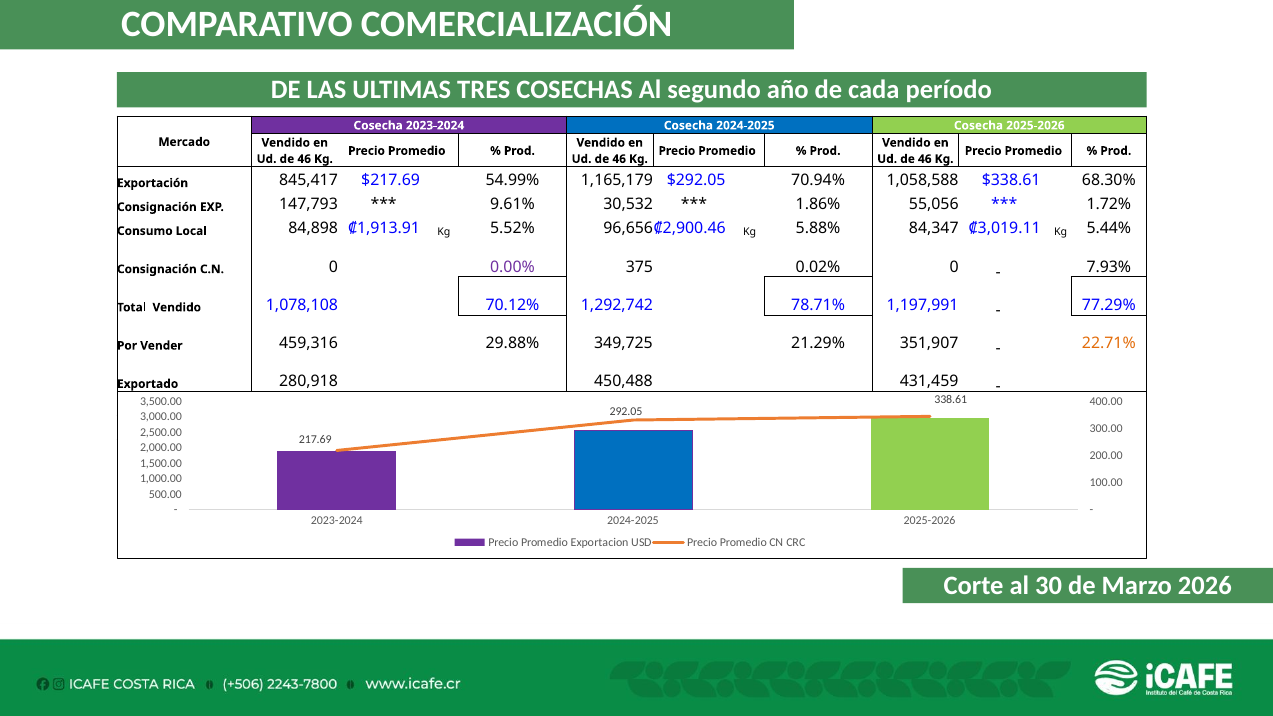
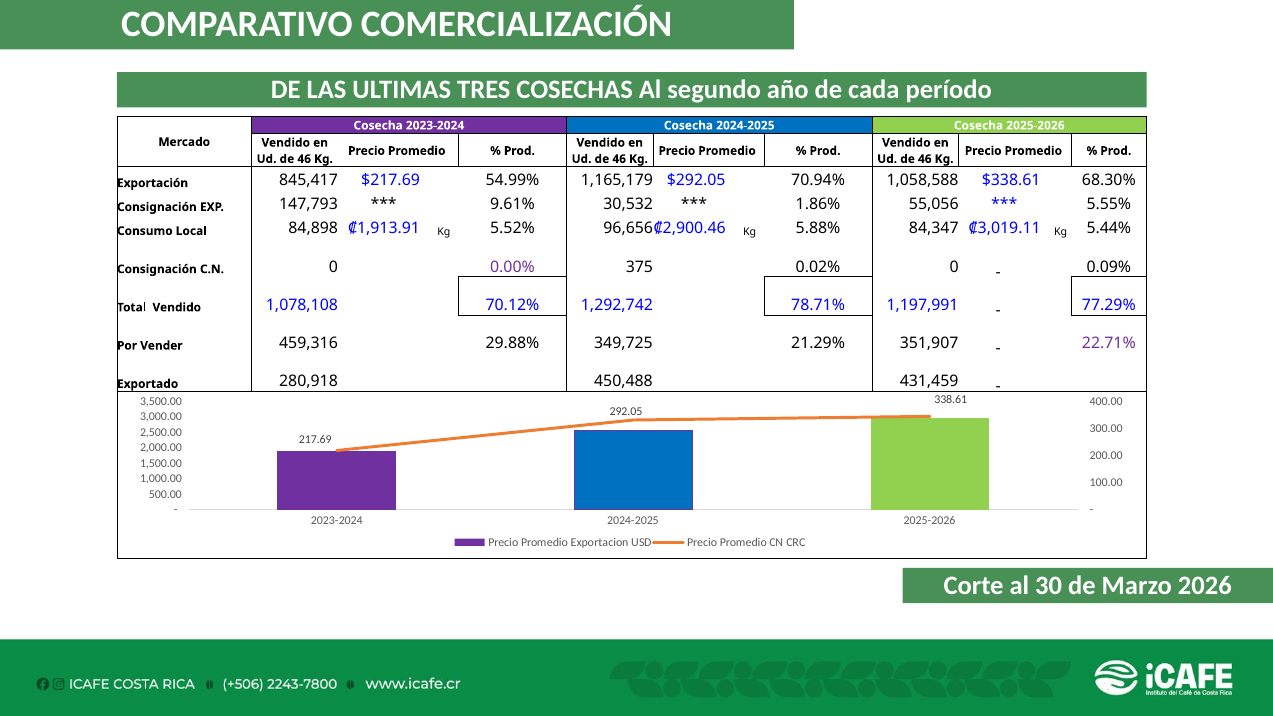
1.72%: 1.72% -> 5.55% (1109, 205)
7.93%: 7.93% -> 0.09% (1109, 267)
22.71% colour: orange -> purple (1109, 343)
